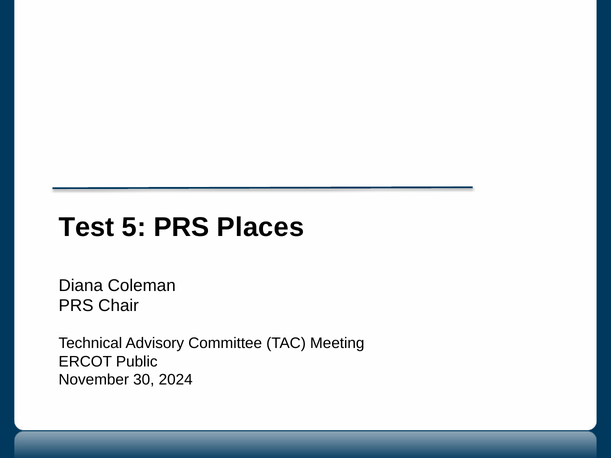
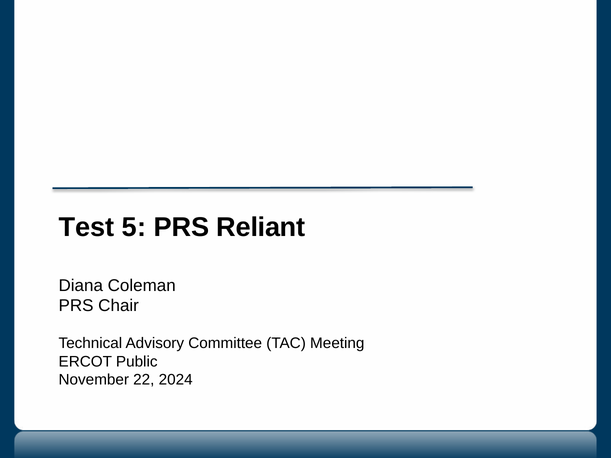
Places: Places -> Reliant (261, 227)
30: 30 -> 22 (144, 380)
